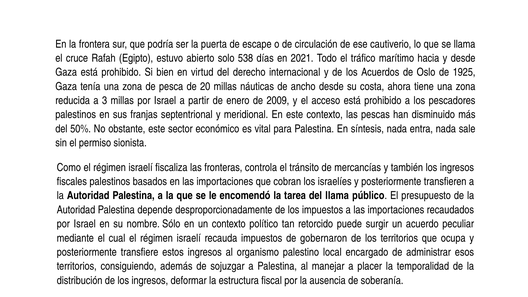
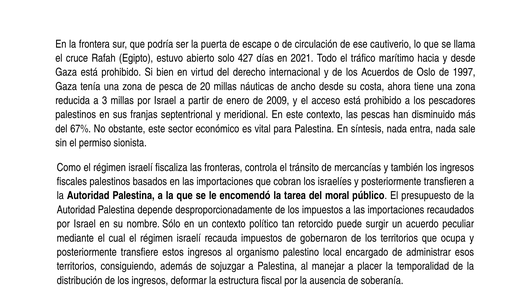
538: 538 -> 427 (246, 58)
1925: 1925 -> 1997 (464, 72)
50%: 50% -> 67% (81, 129)
del llama: llama -> moral (337, 196)
